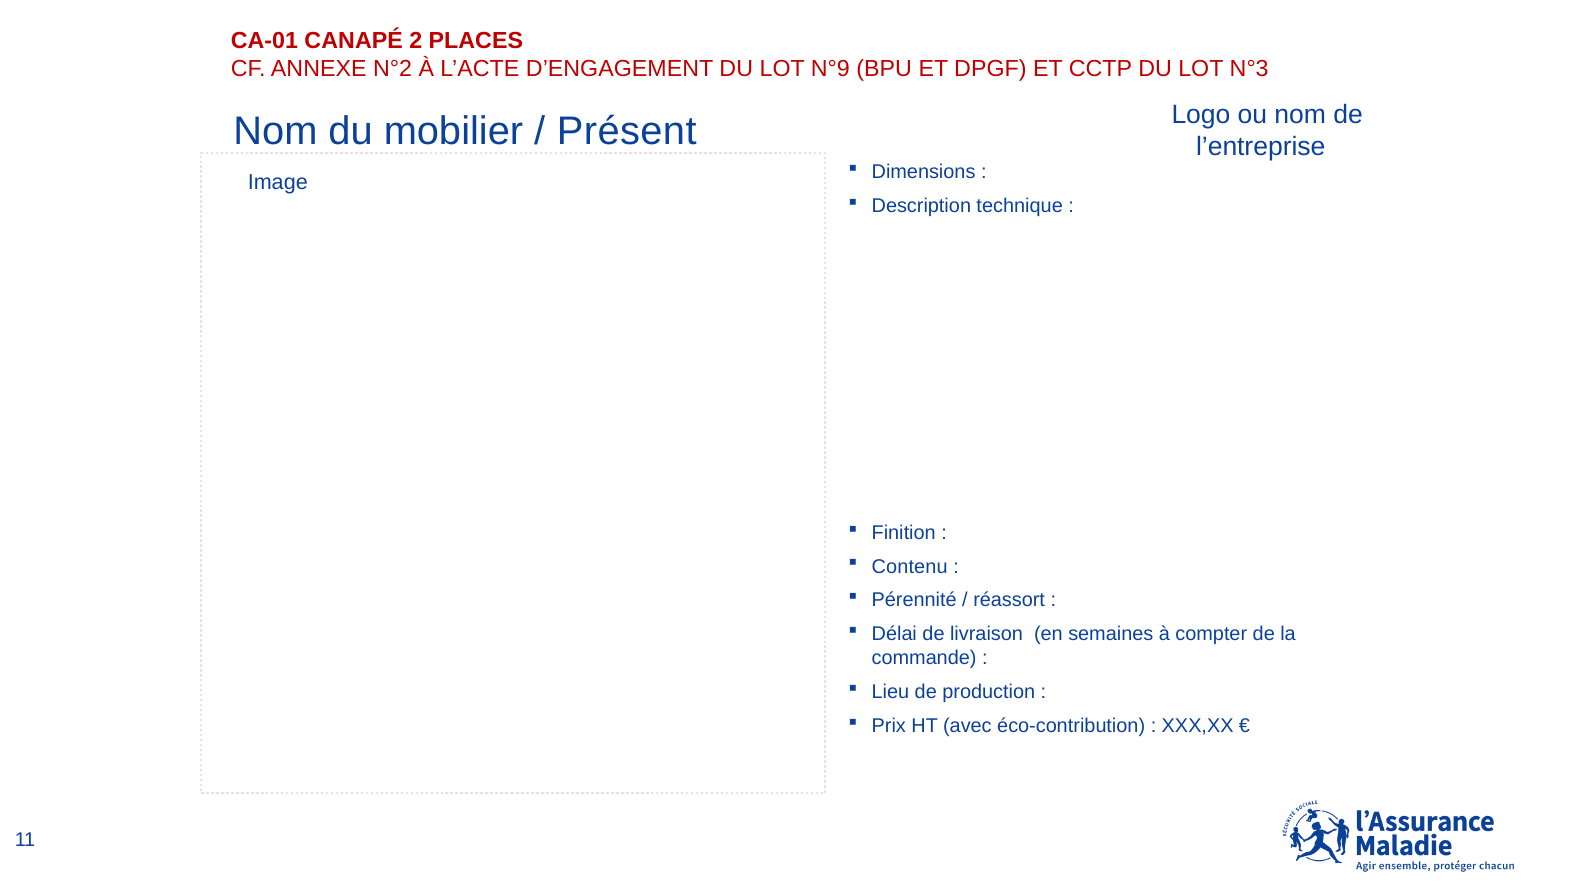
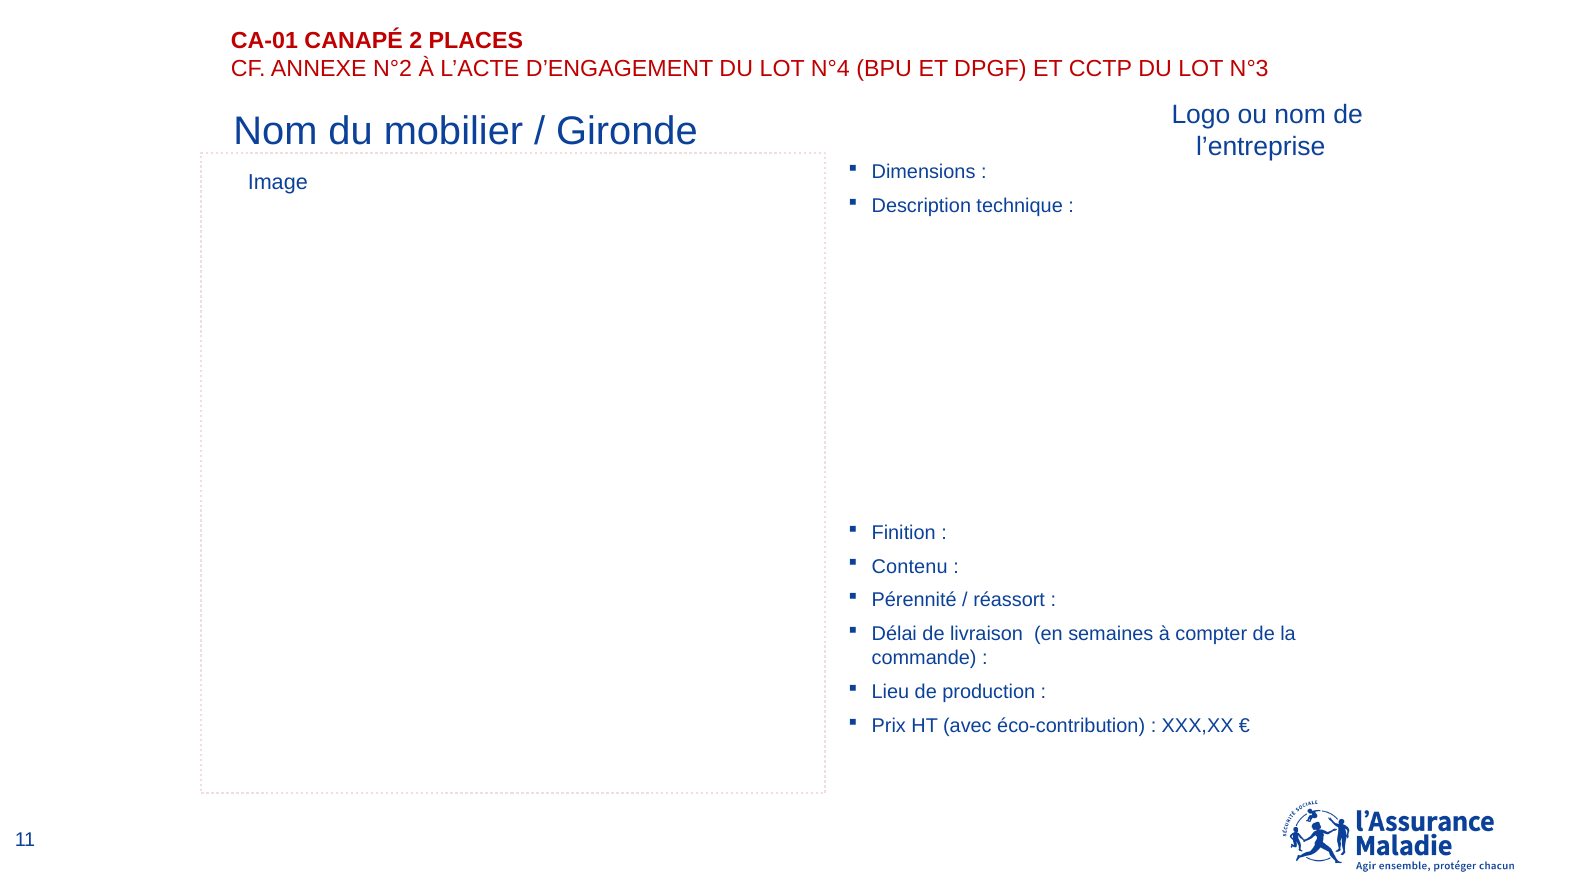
N°9: N°9 -> N°4 (830, 68)
Présent: Présent -> Gironde (627, 131)
